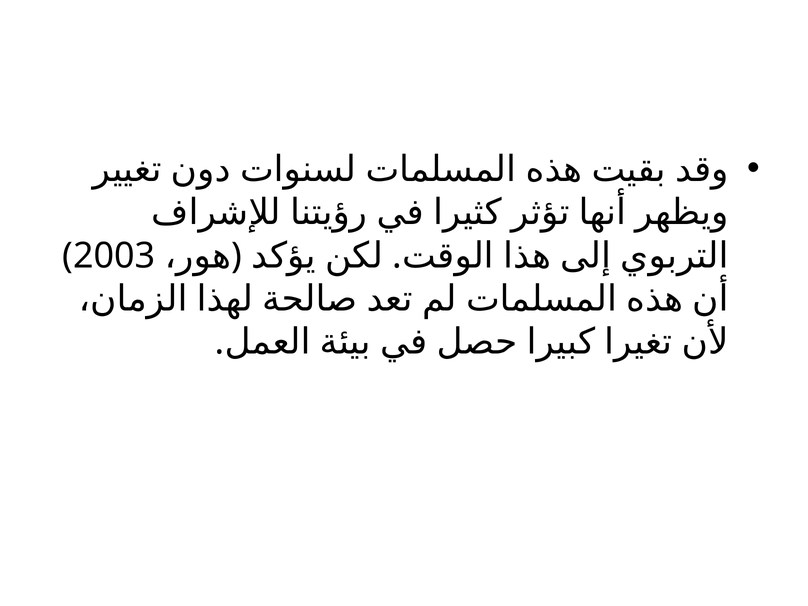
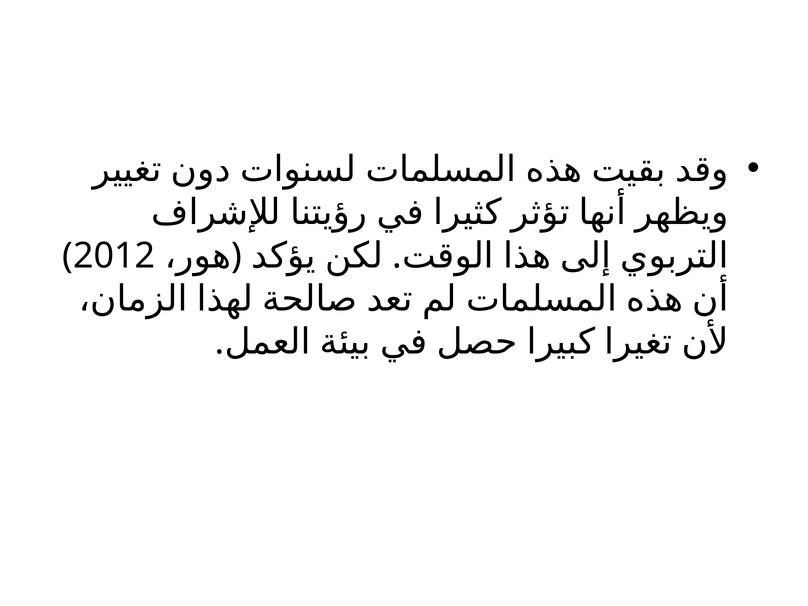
2003: 2003 -> 2012 (114, 256)
